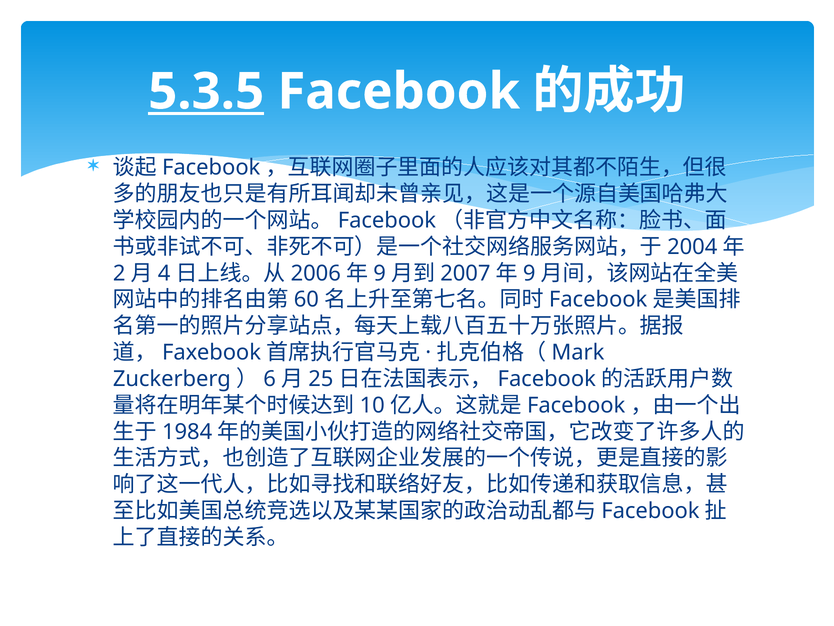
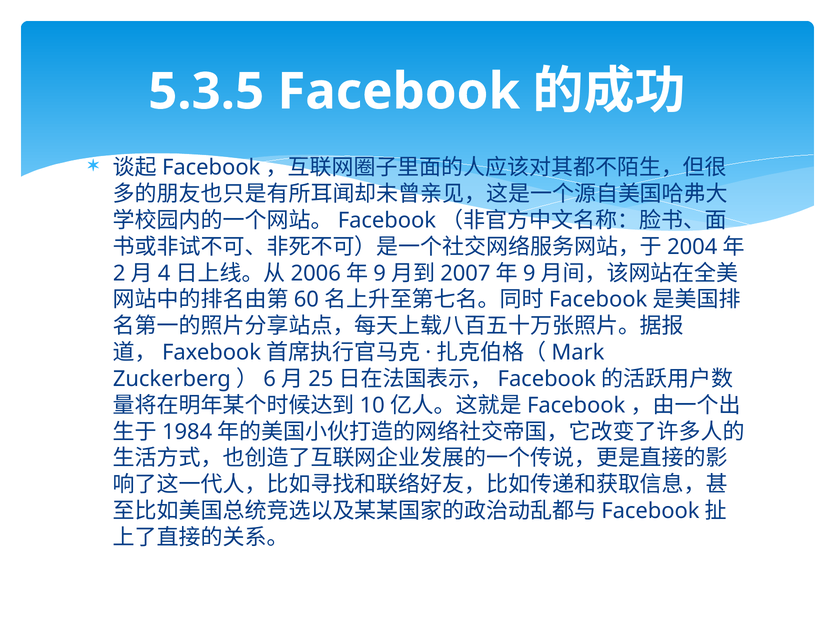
5.3.5 underline: present -> none (206, 92)
